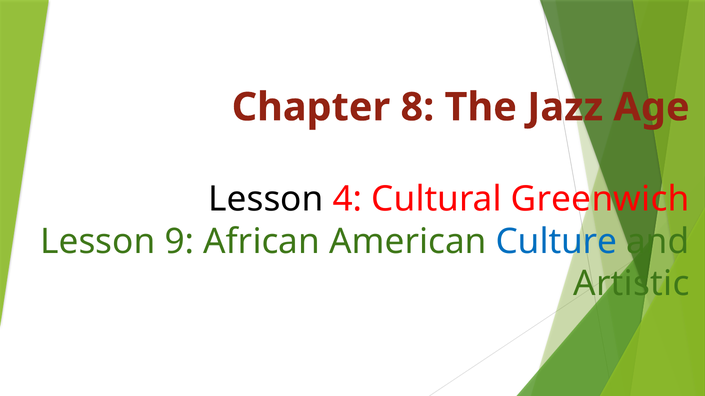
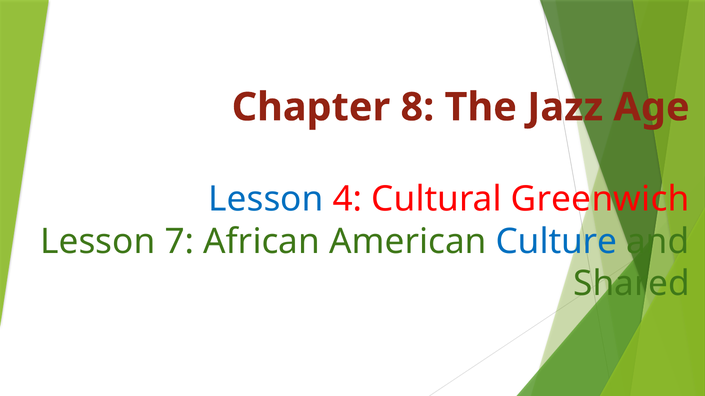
Lesson colour: black -> blue (266, 200)
9: 9 -> 7 (179, 242)
Artistic: Artistic -> Shared (632, 284)
